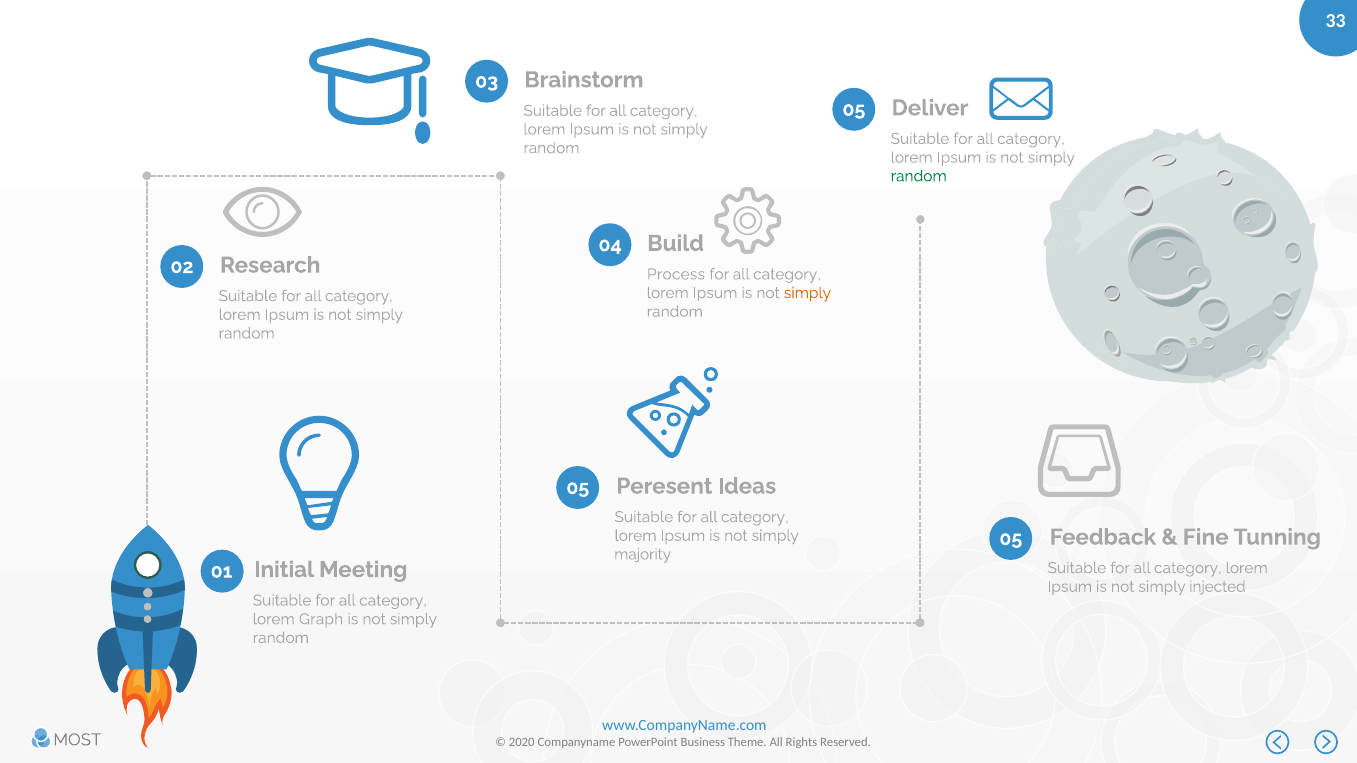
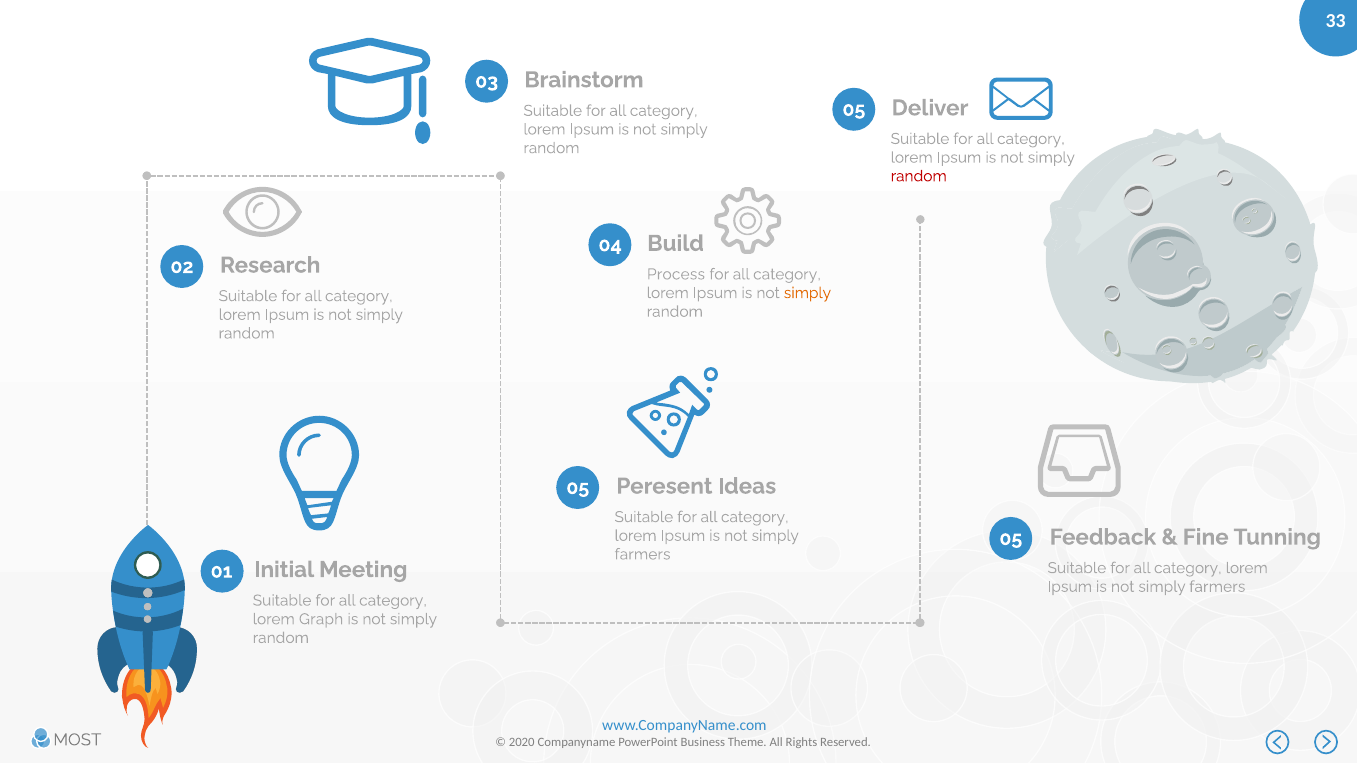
random colour: green -> red (919, 176)
majority: majority -> farmers (643, 555)
injected: injected -> farmers (1217, 587)
